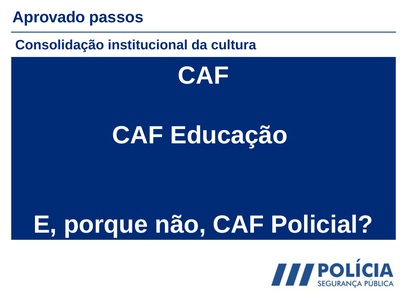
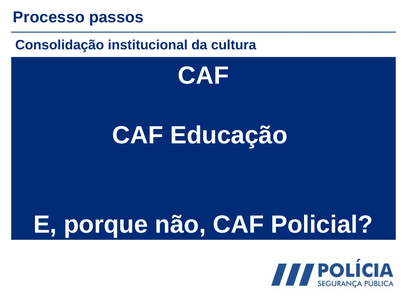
Aprovado: Aprovado -> Processo (49, 17)
